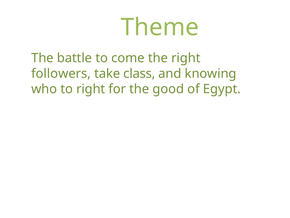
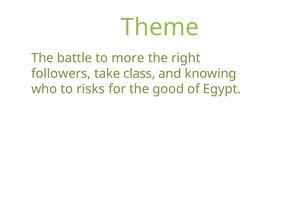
come: come -> more (128, 58)
to right: right -> risks (91, 89)
